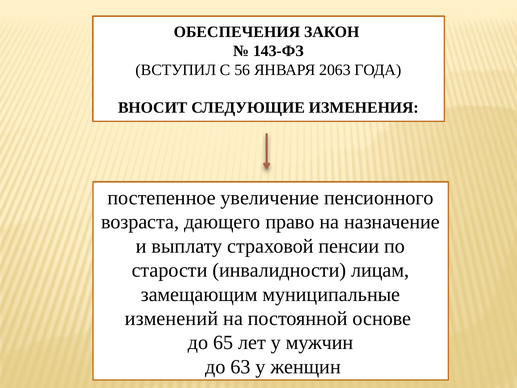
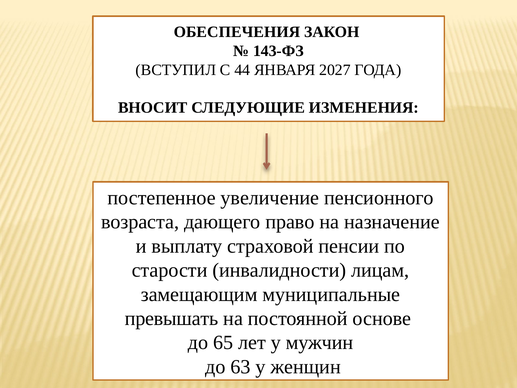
56: 56 -> 44 (242, 70)
2063: 2063 -> 2027 (335, 70)
изменений: изменений -> превышать (172, 318)
